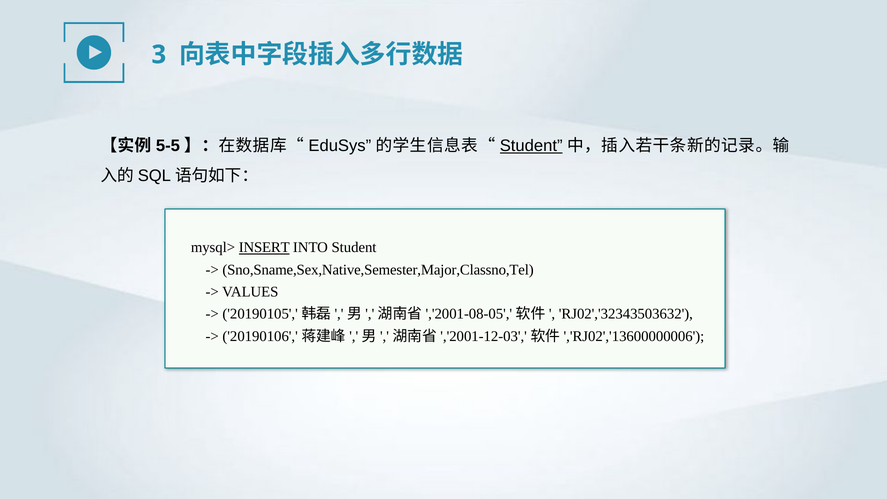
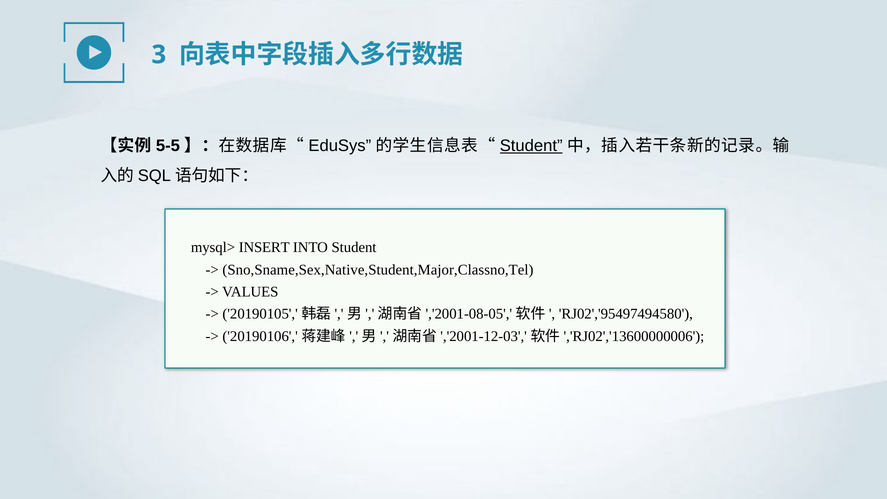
INSERT underline: present -> none (264, 247)
Sno,Sname,Sex,Native,Semester,Major,Classno,Tel: Sno,Sname,Sex,Native,Semester,Major,Classno,Tel -> Sno,Sname,Sex,Native,Student,Major,Classno,Tel (378, 270)
RJ02','32343503632: RJ02','32343503632 -> RJ02','95497494580 (626, 314)
